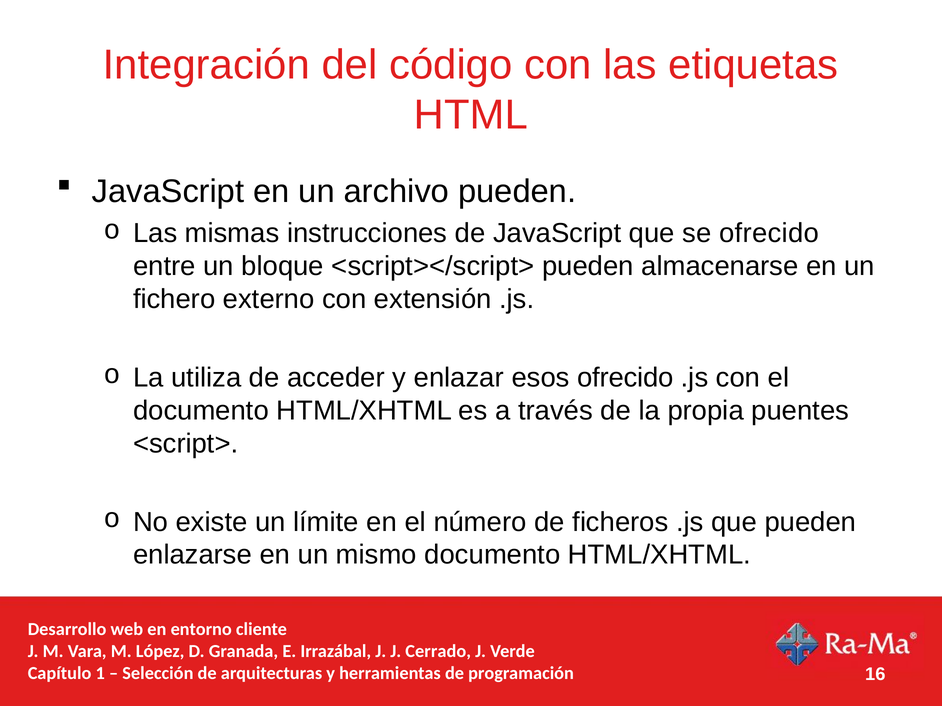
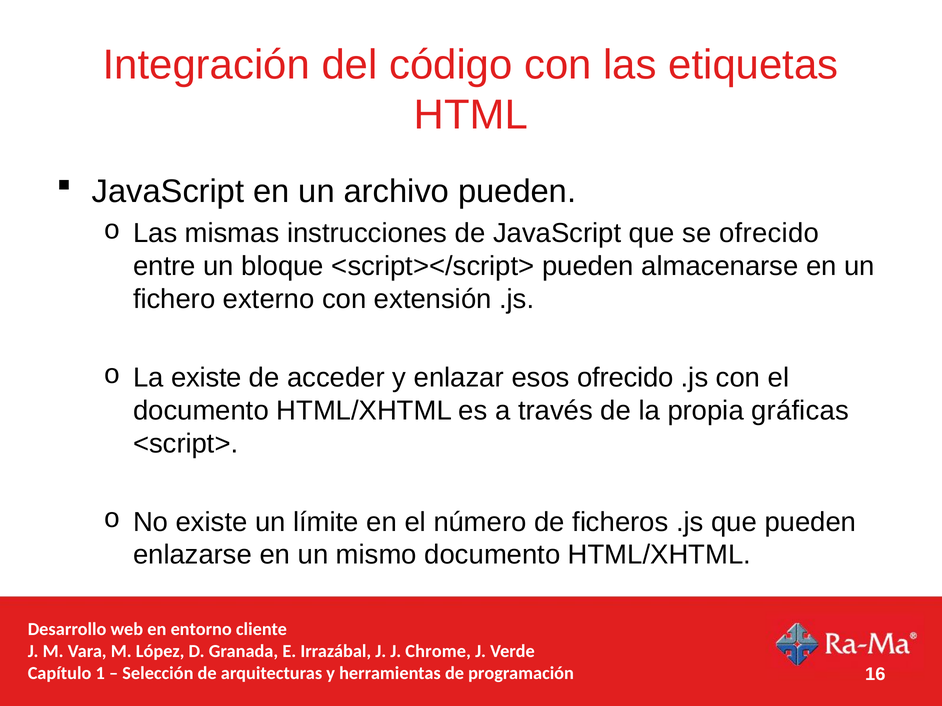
La utiliza: utiliza -> existe (206, 378)
puentes: puentes -> gráficas (800, 411)
Cerrado: Cerrado -> Chrome (438, 652)
